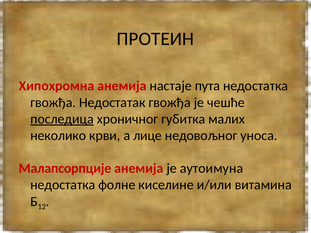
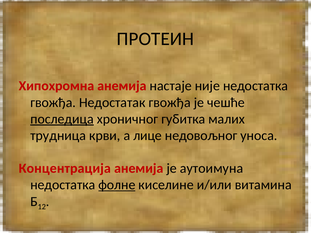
пута: пута -> није (207, 86)
неколико: неколико -> трудница (58, 136)
Малапсорпције: Малапсорпције -> Концентрација (65, 169)
фолне underline: none -> present (117, 185)
